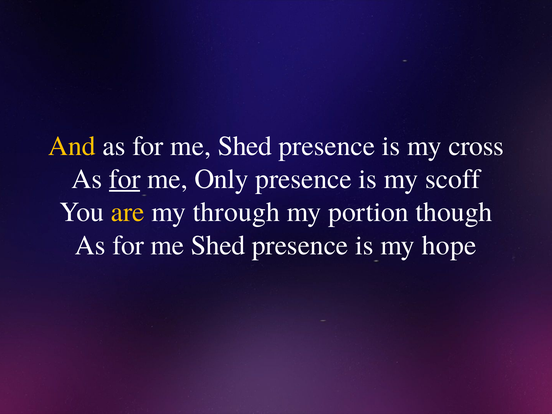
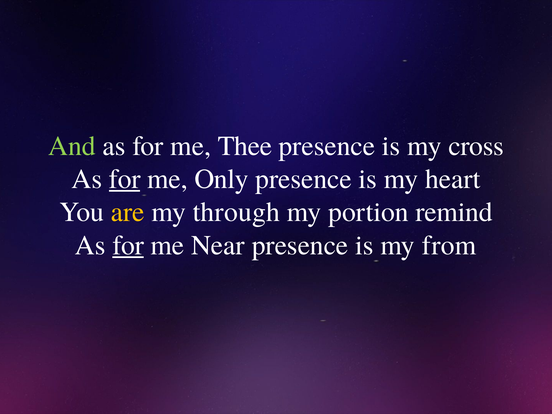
And colour: yellow -> light green (72, 146)
Shed: Shed -> Thee (245, 146)
scoff: scoff -> heart (453, 179)
though: though -> remind (454, 212)
for underline: none -> present (128, 245)
Shed: Shed -> Near (218, 245)
hope: hope -> from (449, 245)
